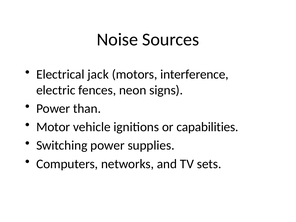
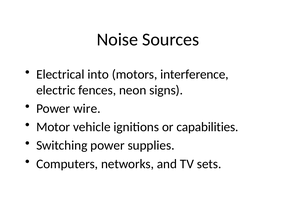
jack: jack -> into (98, 74)
than: than -> wire (87, 109)
